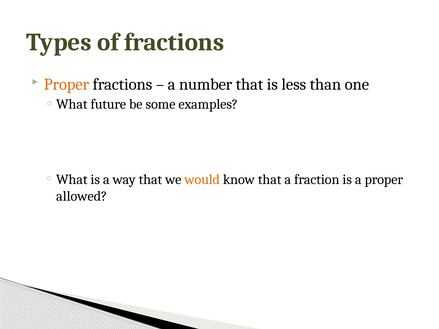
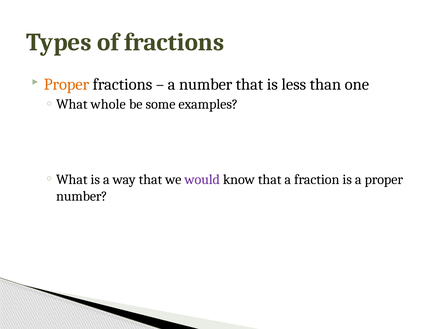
future: future -> whole (108, 104)
would colour: orange -> purple (202, 180)
allowed: allowed -> number (82, 196)
